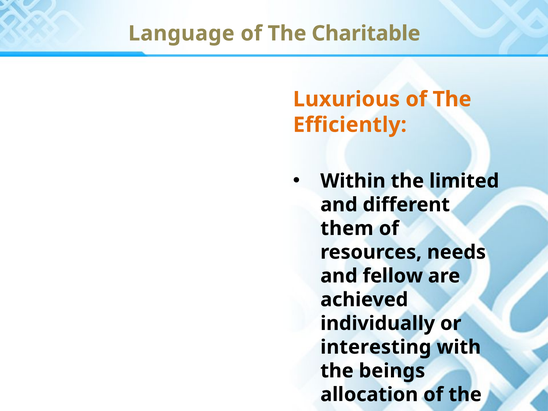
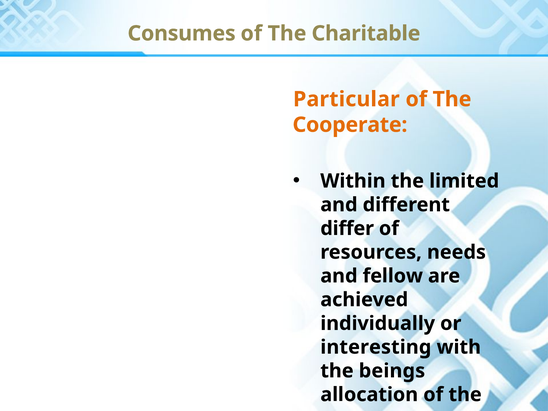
Language: Language -> Consumes (182, 33)
Luxurious: Luxurious -> Particular (346, 99)
Efficiently: Efficiently -> Cooperate (350, 125)
them: them -> differ (347, 228)
